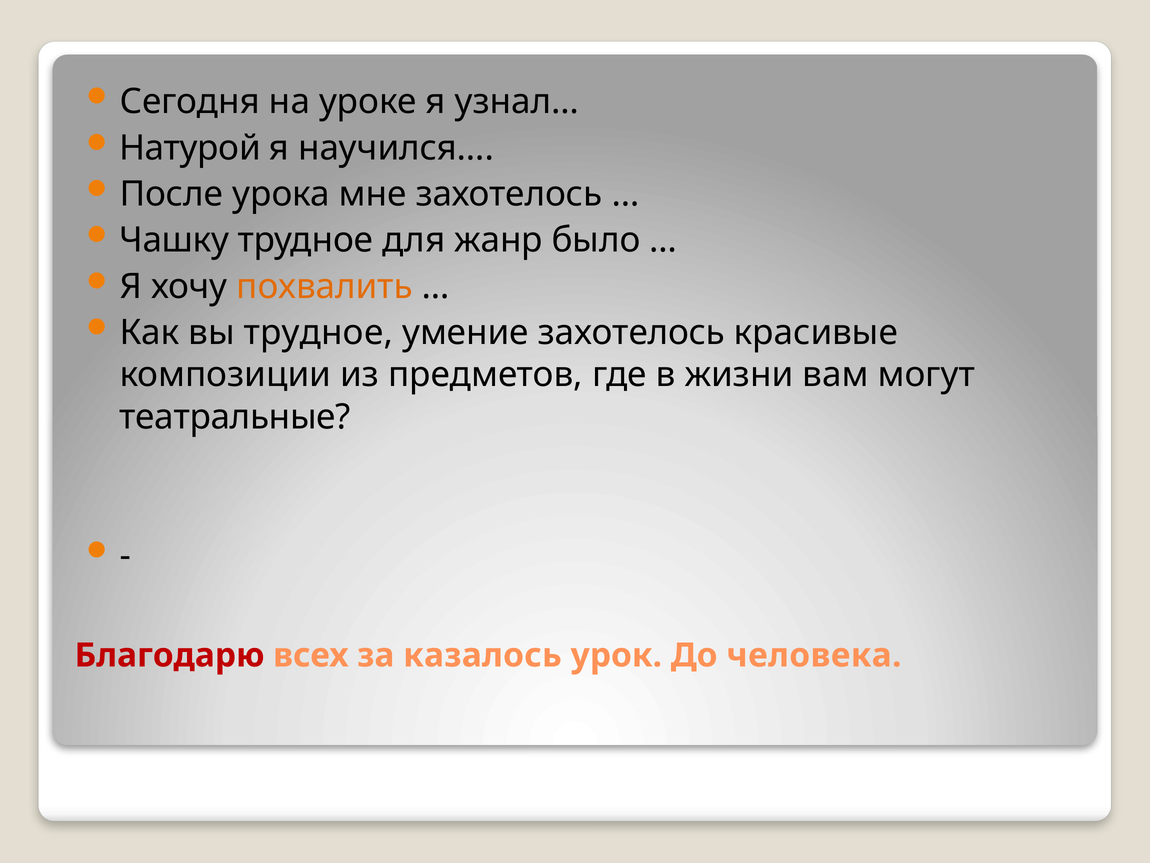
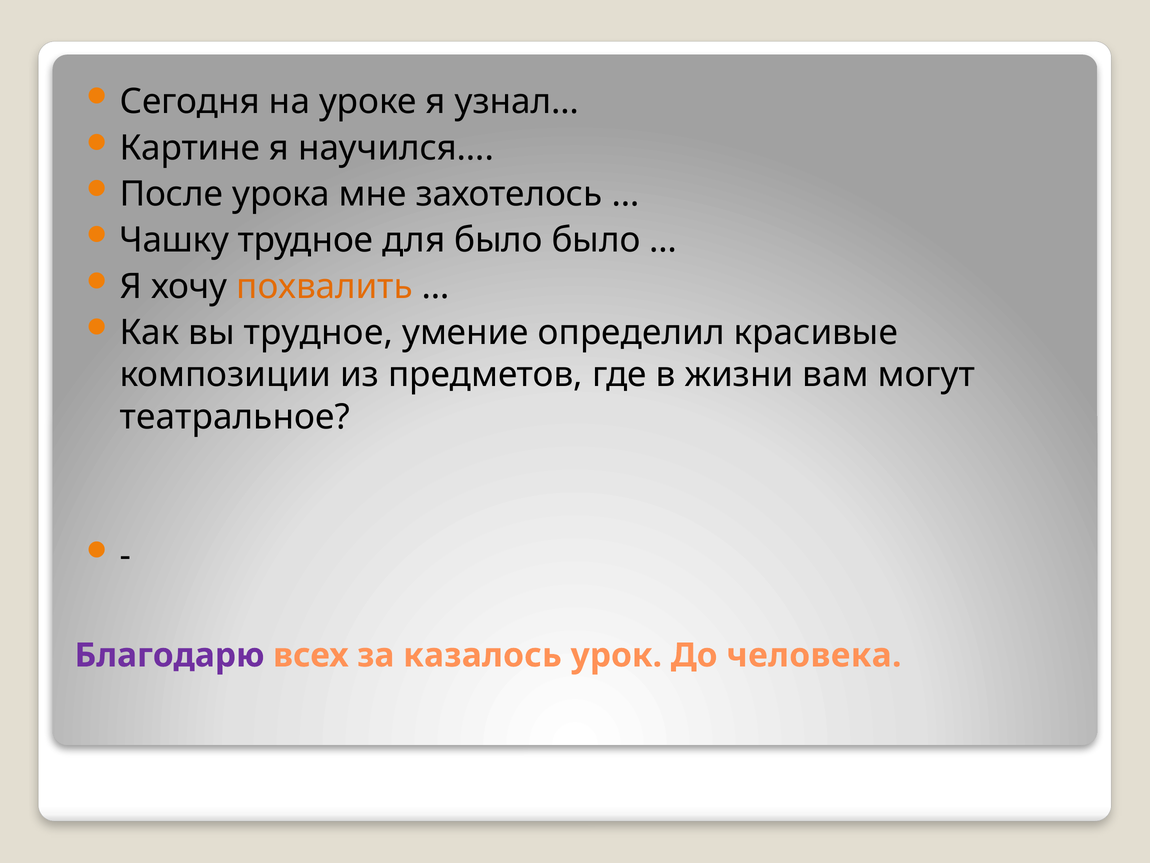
Натурой: Натурой -> Картине (190, 148)
для жанр: жанр -> было (499, 240)
умение захотелось: захотелось -> определил (631, 332)
театральные: театральные -> театральное (235, 417)
Благодарю colour: red -> purple (170, 655)
